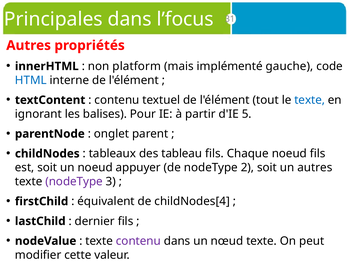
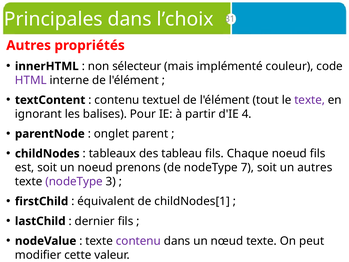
l’focus: l’focus -> l’choix (185, 19)
platform: platform -> sélecteur (137, 66)
gauche: gauche -> couleur (290, 66)
HTML colour: blue -> purple (31, 80)
texte colour: blue -> purple (310, 100)
5: 5 -> 4 (247, 114)
appuyer: appuyer -> prenons (138, 167)
2: 2 -> 7 (247, 167)
childNodes[4: childNodes[4 -> childNodes[1 (192, 201)
